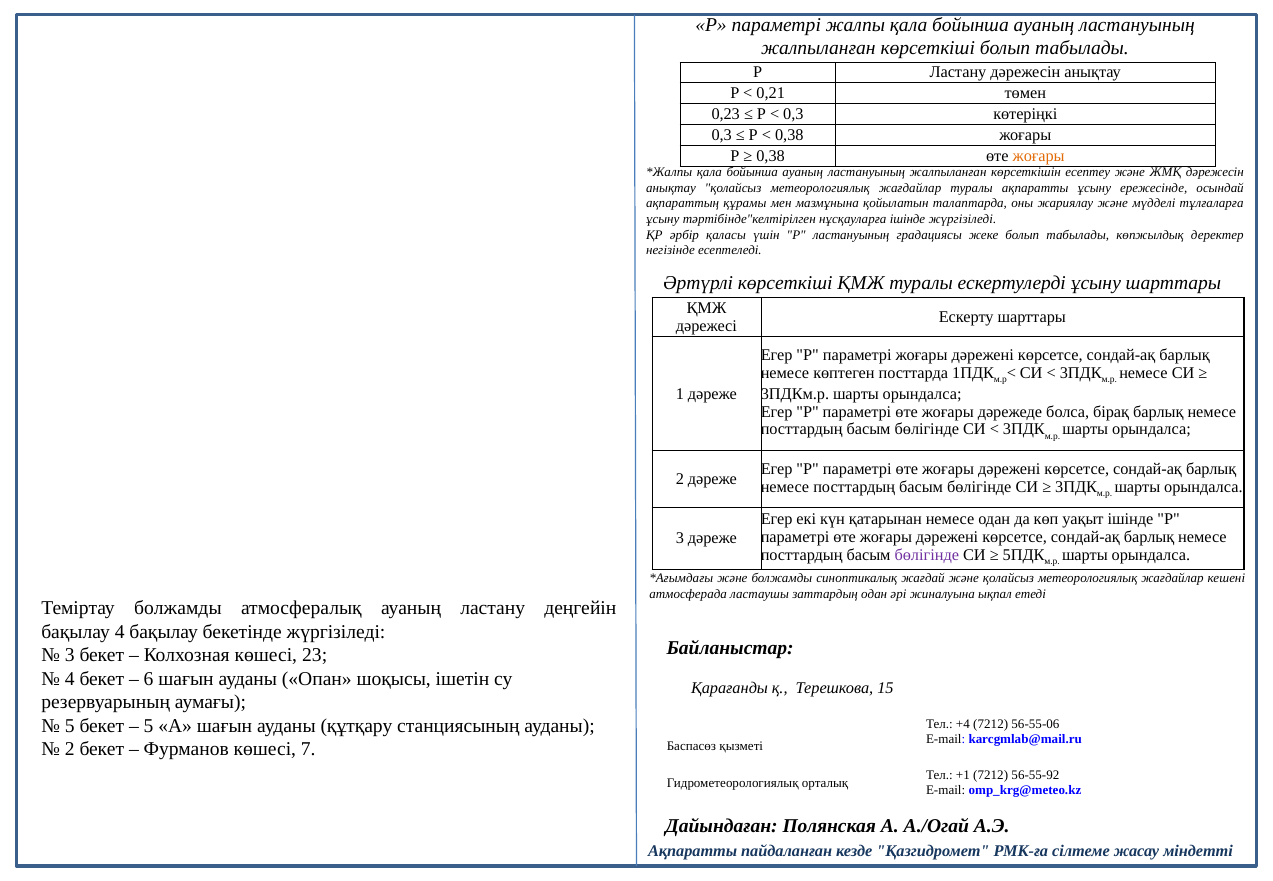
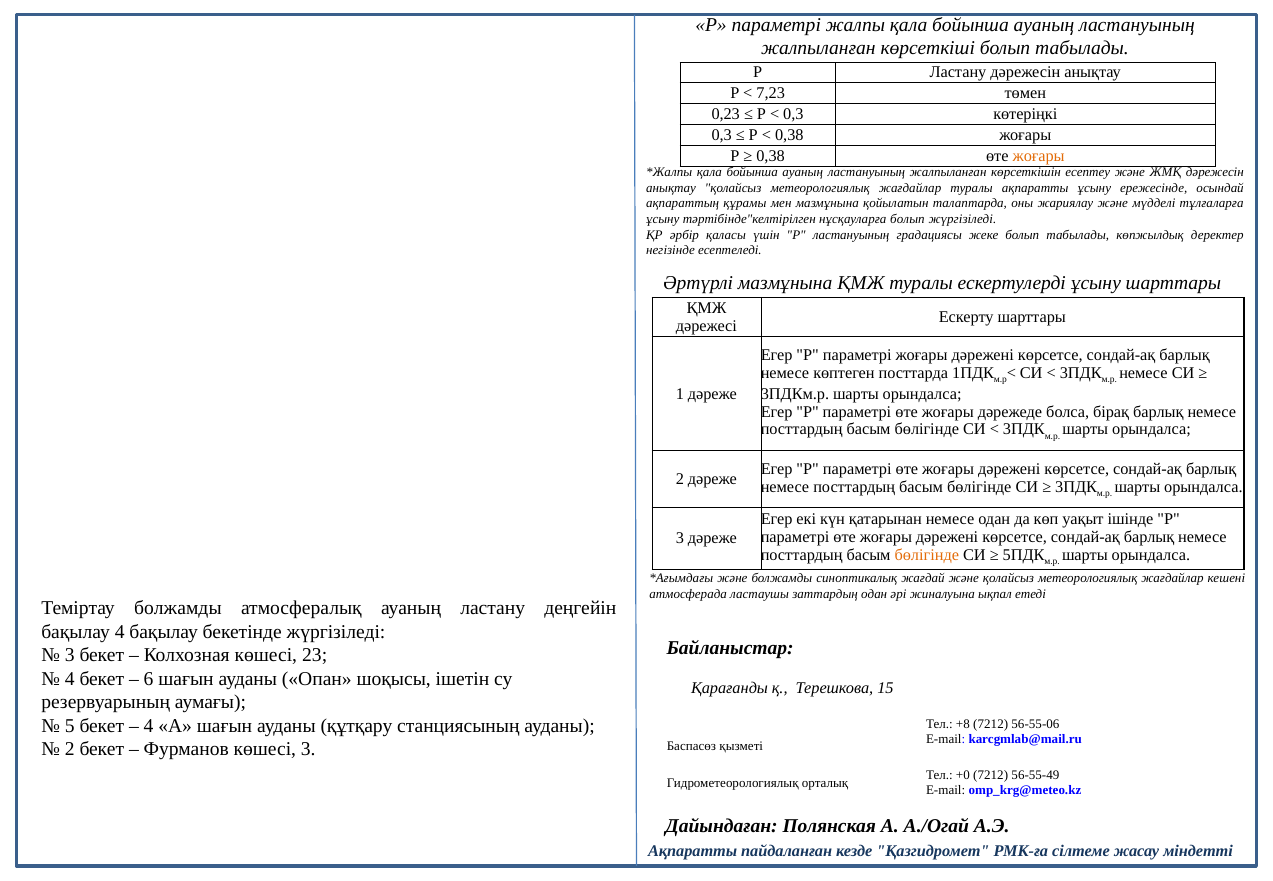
0,21: 0,21 -> 7,23 (771, 93)
нұсқауларға ішінде: ішінде -> болып (907, 219)
Әртүрлі көрсеткіші: көрсеткіші -> мазмұнына (785, 283)
бөлігінде colour: purple -> orange (927, 555)
5: 5 -> 4 (149, 726)
+4: +4 -> +8 (963, 725)
көшесі 7: 7 -> 3 (308, 749)
+1: +1 -> +0 (963, 776)
56-55-92: 56-55-92 -> 56-55-49 (1035, 776)
